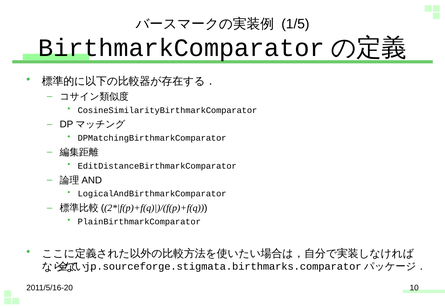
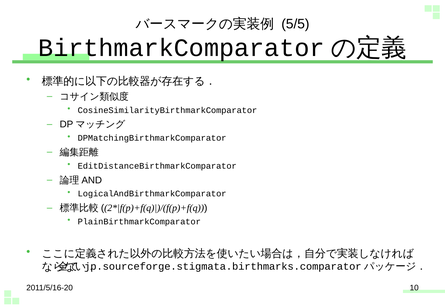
1/5: 1/5 -> 5/5 (295, 24)
